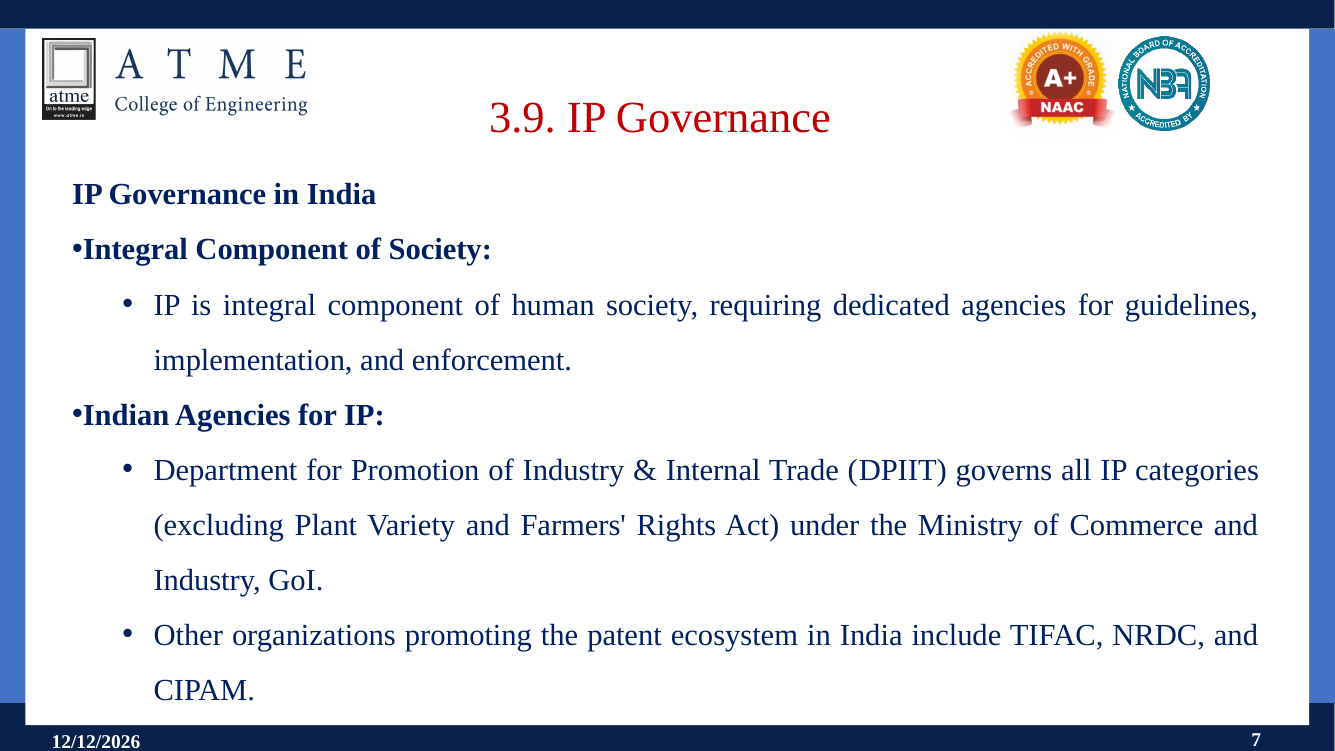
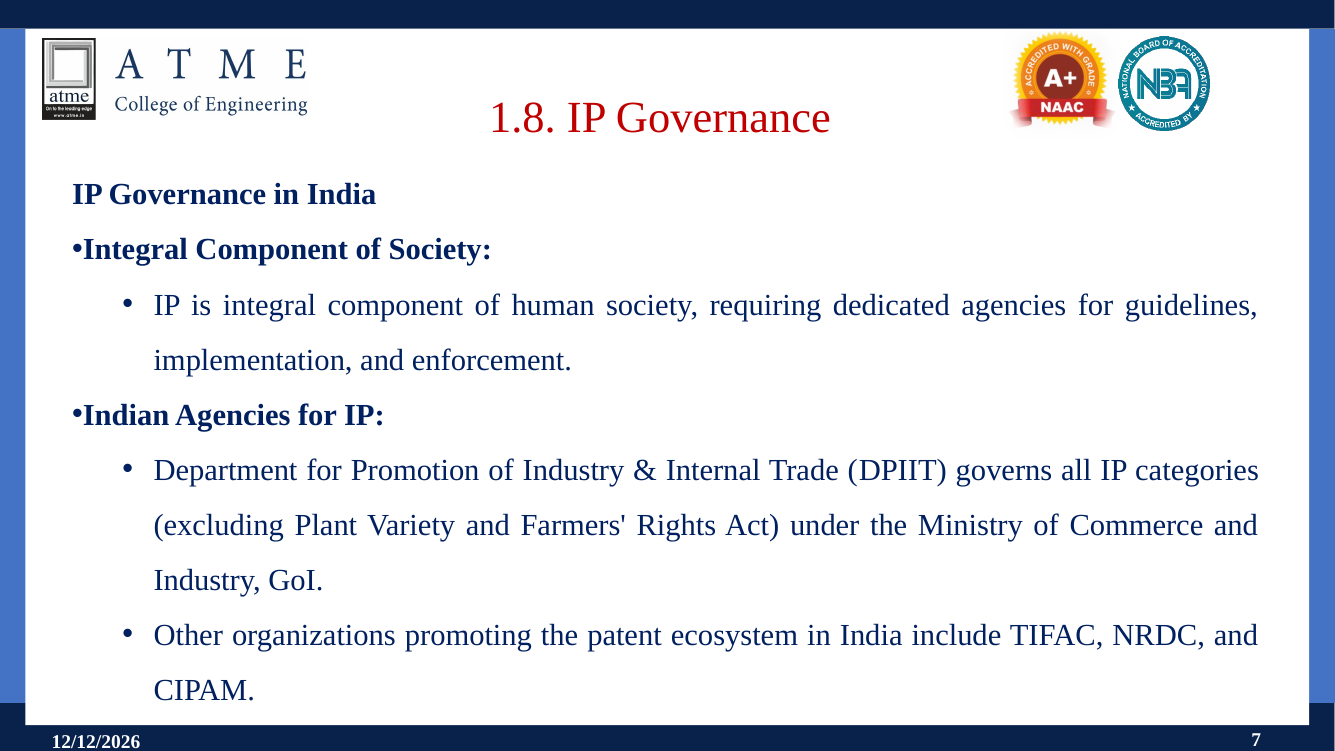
3.9: 3.9 -> 1.8 (522, 118)
